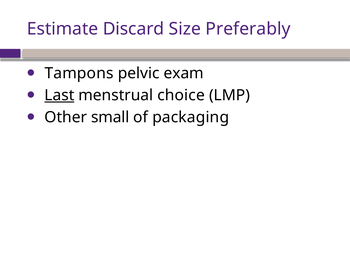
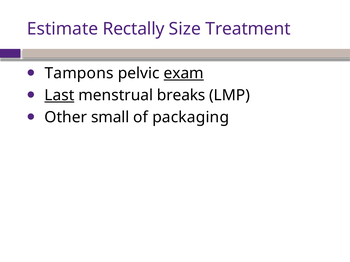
Discard: Discard -> Rectally (134, 29)
Preferably: Preferably -> Treatment (248, 29)
exam underline: none -> present (184, 73)
choice: choice -> breaks (181, 95)
